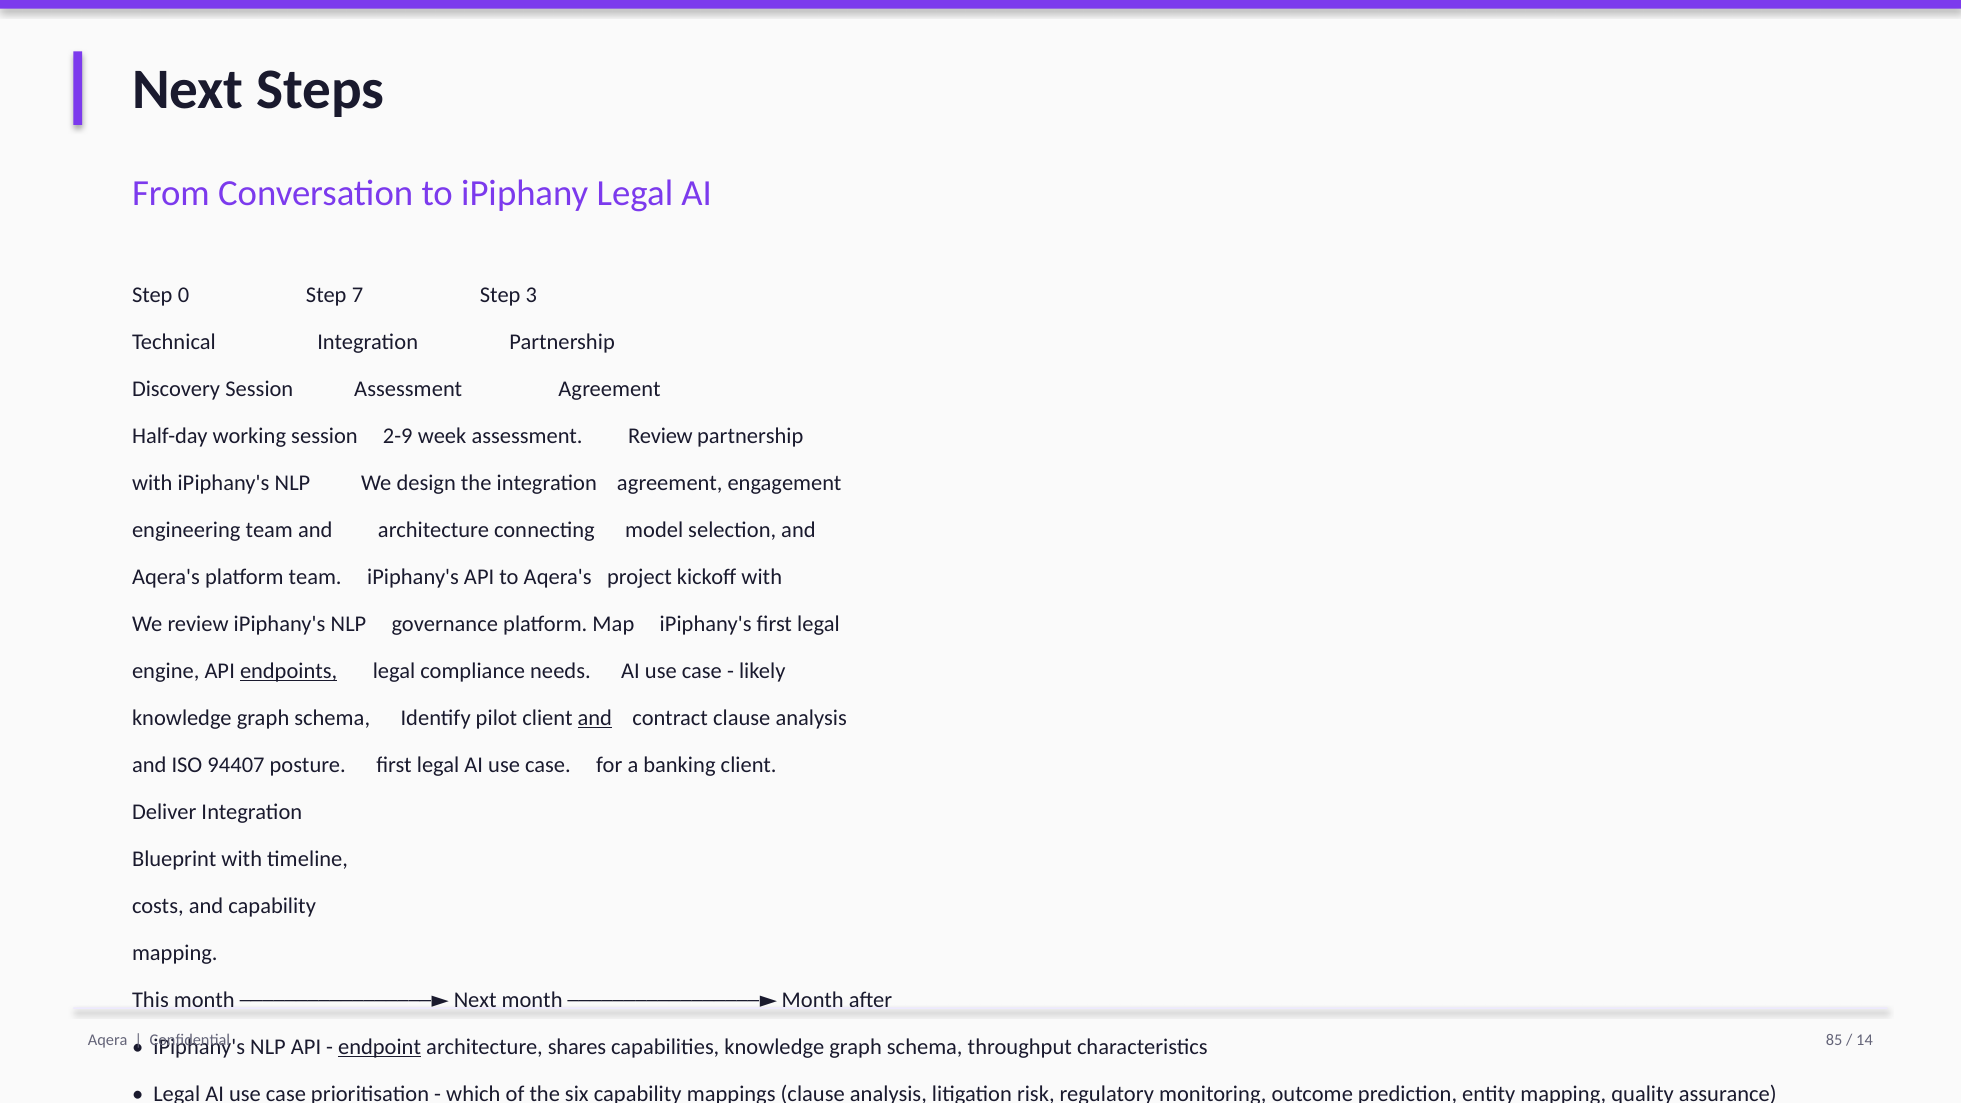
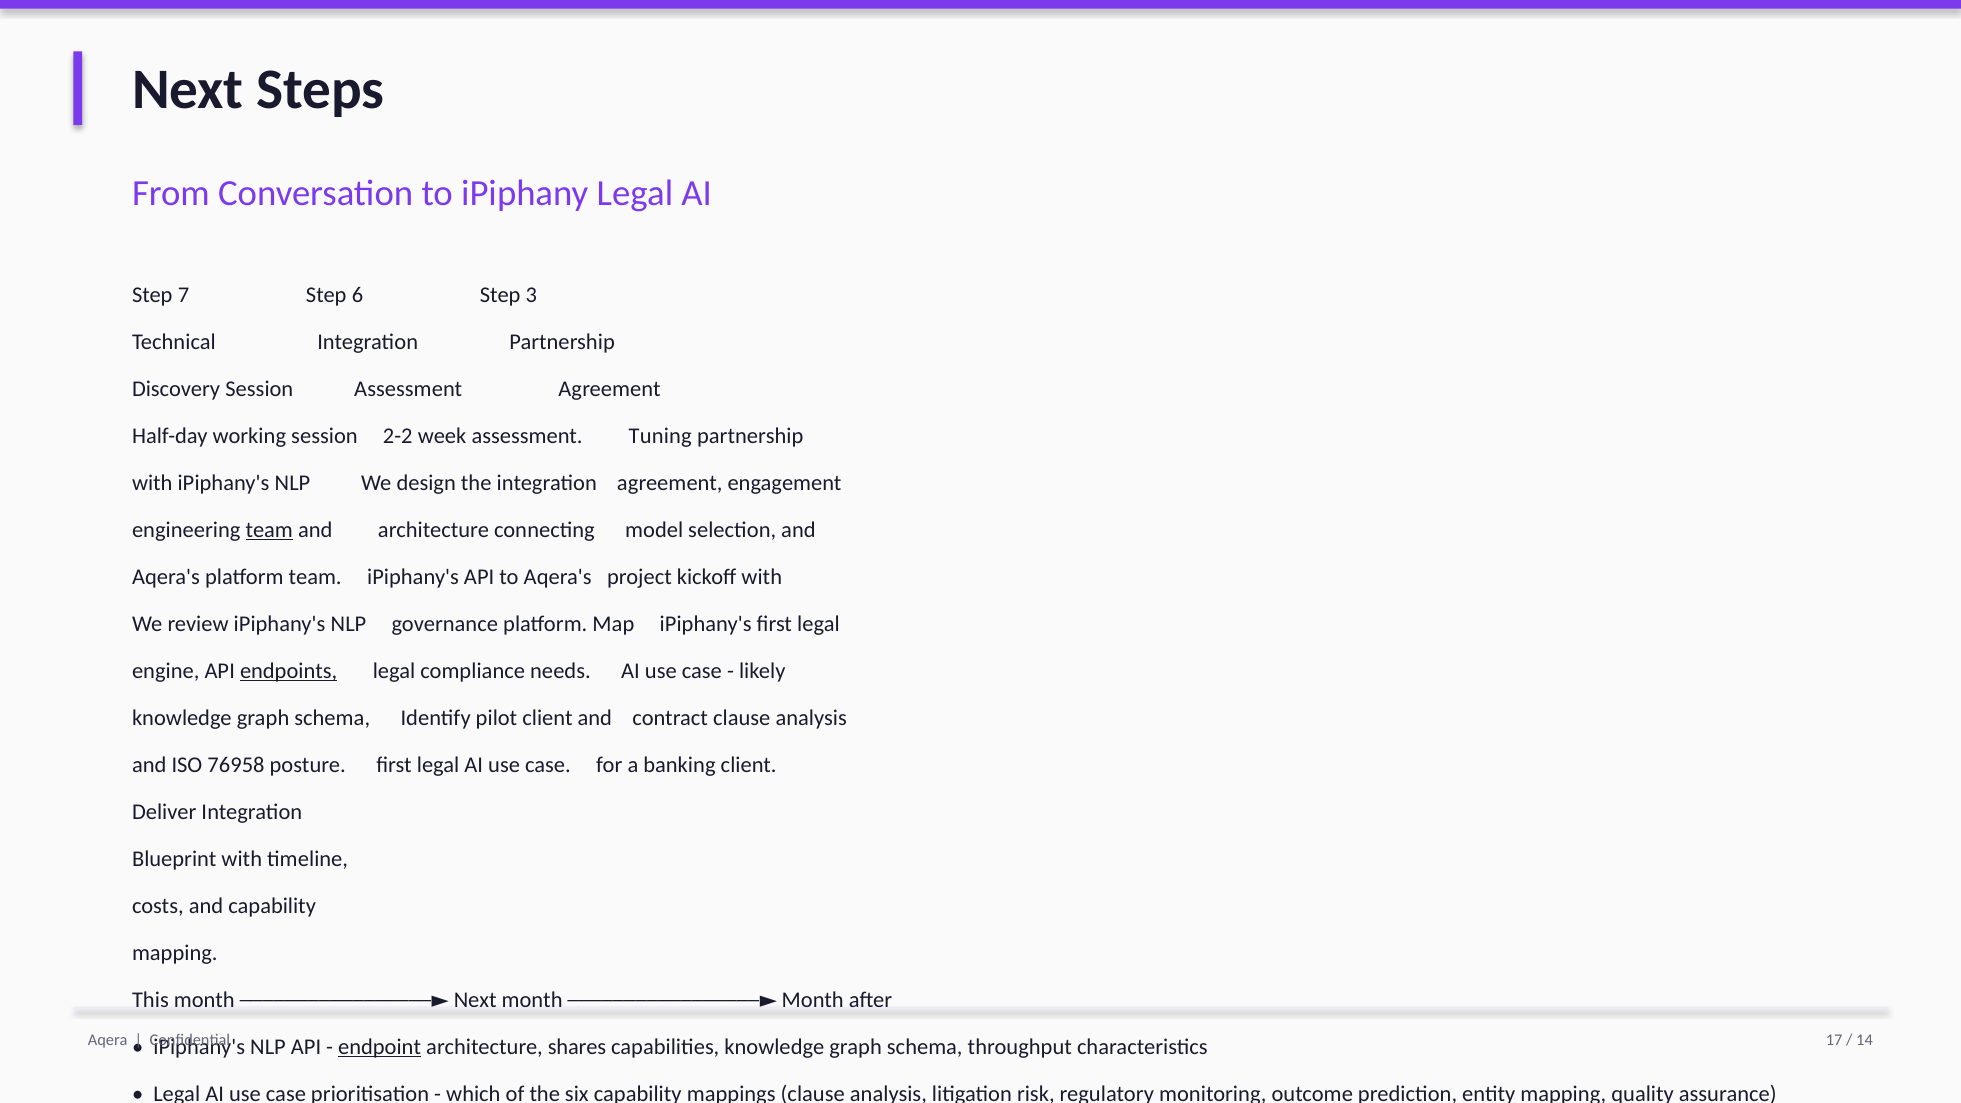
0: 0 -> 7 (184, 295)
7: 7 -> 6 (357, 295)
2-9: 2-9 -> 2-2 (398, 436)
assessment Review: Review -> Tuning (660, 436)
team underline: none -> present (269, 530)
and underline: present -> none (595, 718)
94407: 94407 -> 76958 (236, 765)
85: 85 -> 17 (1834, 1040)
